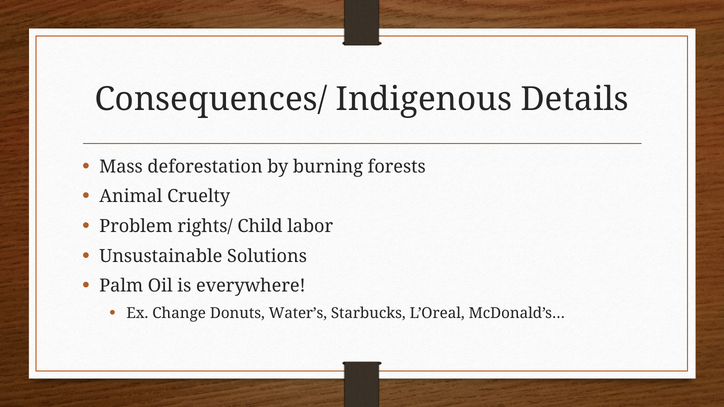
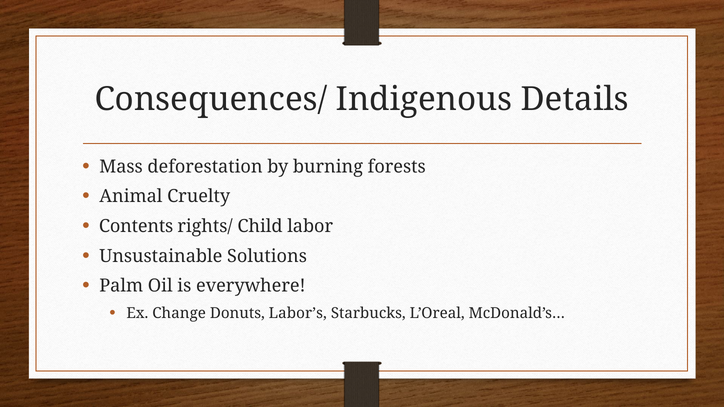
Problem: Problem -> Contents (136, 226)
Water’s: Water’s -> Labor’s (298, 313)
